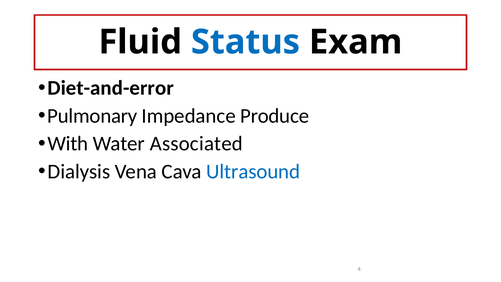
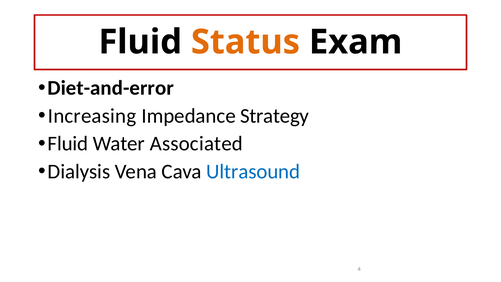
Status colour: blue -> orange (245, 42)
Pulmonary: Pulmonary -> Increasing (92, 116)
Produce: Produce -> Strategy (275, 116)
With: With -> Fluid (68, 144)
